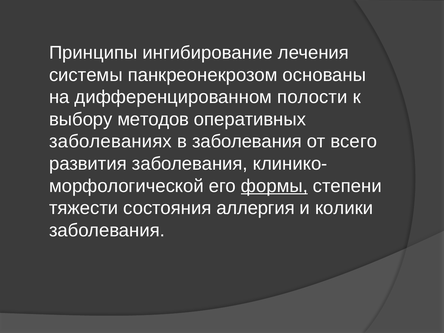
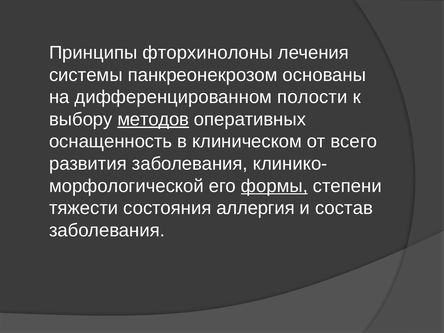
ингибирование: ингибирование -> фторхинолоны (208, 53)
методов underline: none -> present (153, 119)
заболеваниях: заболеваниях -> оснащенность (111, 142)
в заболевания: заболевания -> клиническом (247, 142)
колики: колики -> состав (344, 208)
